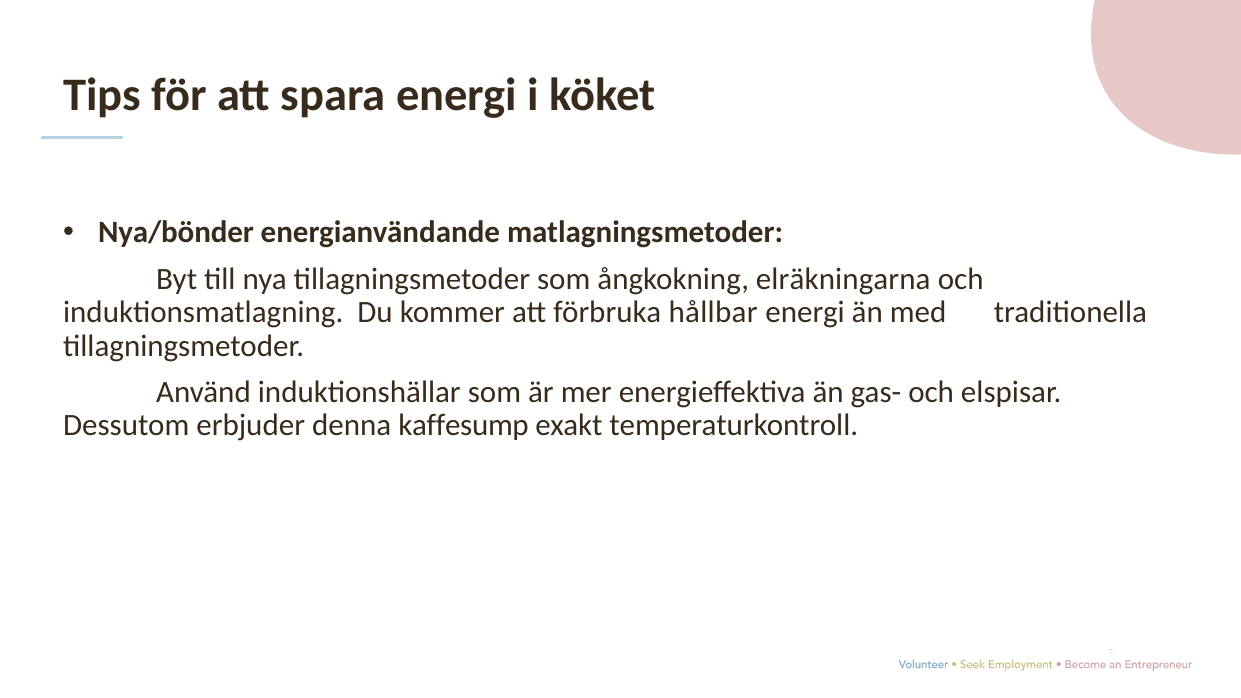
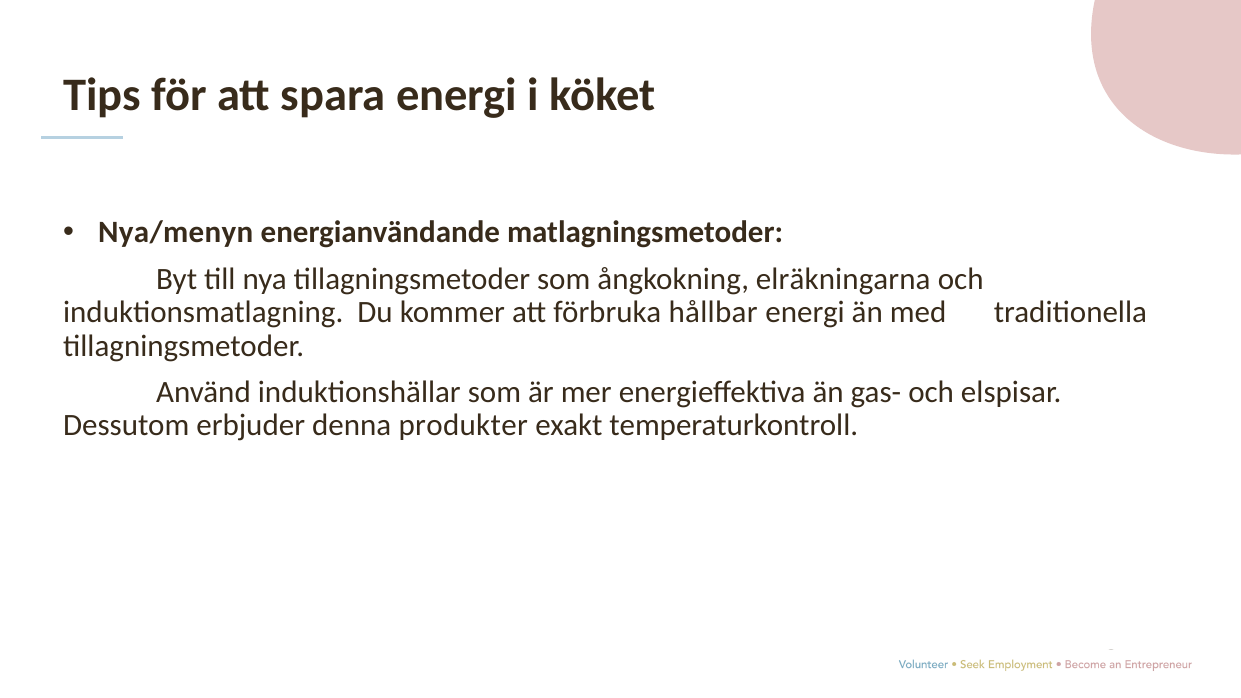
Nya/bönder: Nya/bönder -> Nya/menyn (176, 232)
kaffesump: kaffesump -> produkter (463, 426)
